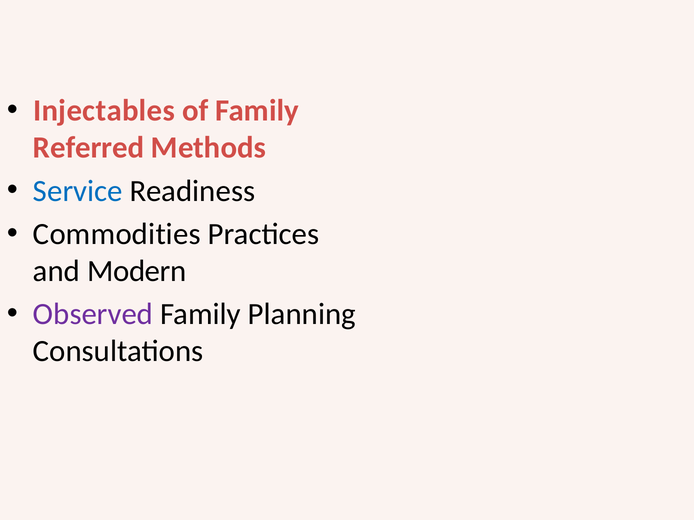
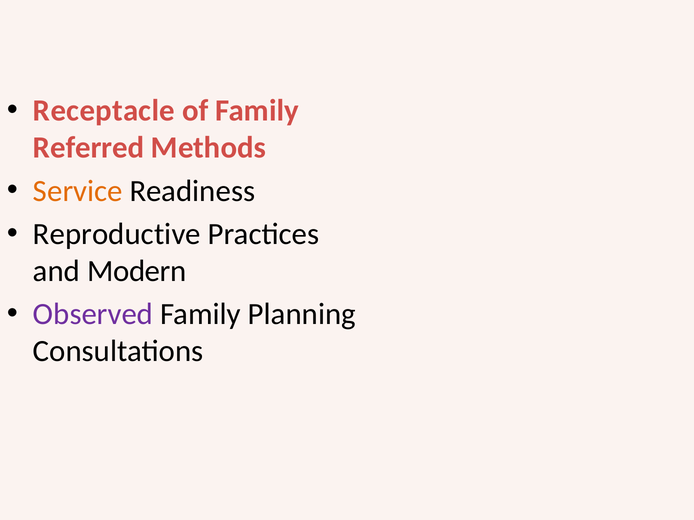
Injectables: Injectables -> Receptacle (104, 111)
Service colour: blue -> orange (78, 191)
Commodities: Commodities -> Reproductive (117, 234)
